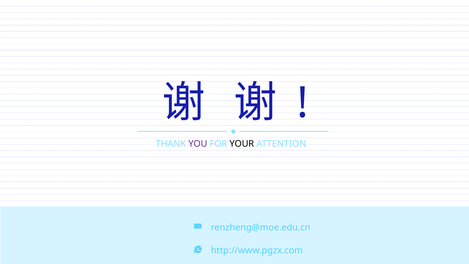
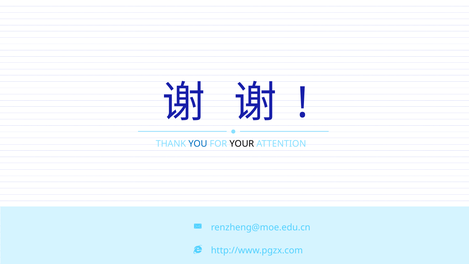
YOU colour: purple -> blue (198, 144)
